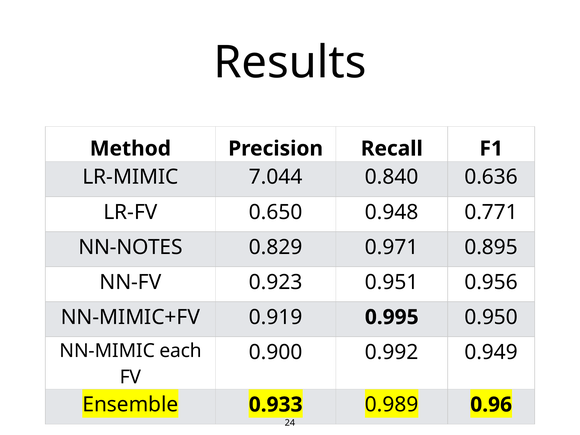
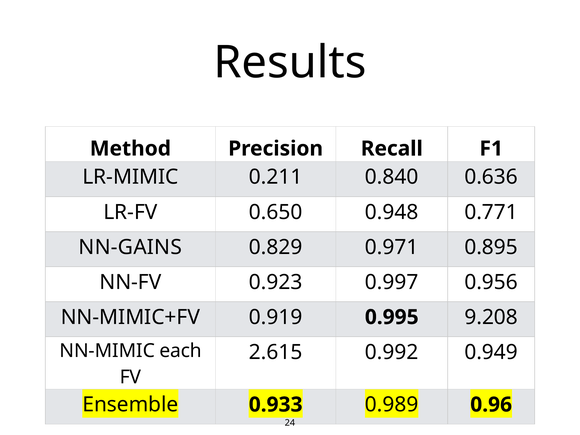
7.044: 7.044 -> 0.211 (276, 177)
NN-NOTES: NN-NOTES -> NN-GAINS (130, 247)
0.951: 0.951 -> 0.997 (392, 282)
0.950: 0.950 -> 9.208 (491, 317)
0.900: 0.900 -> 2.615 (276, 352)
